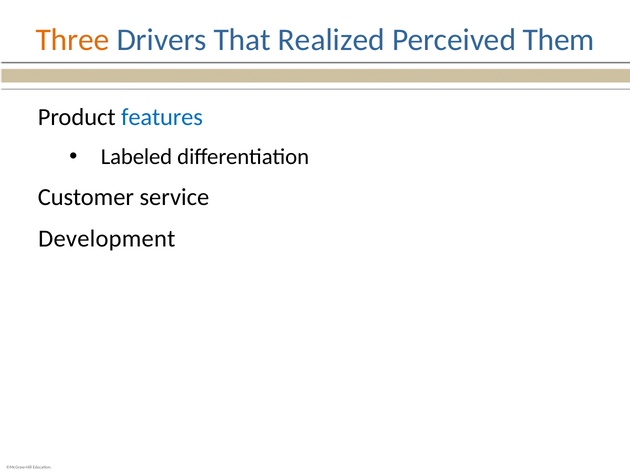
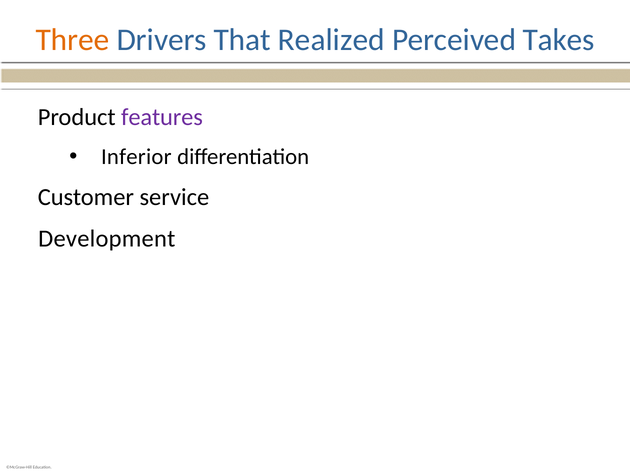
Them: Them -> Takes (559, 40)
features colour: blue -> purple (162, 117)
Labeled: Labeled -> Inferior (136, 157)
